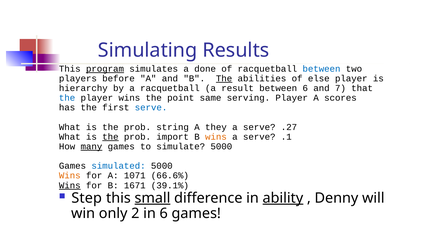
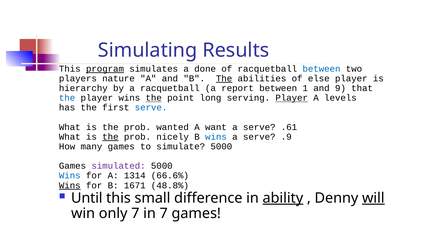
before: before -> nature (119, 78)
result: result -> report (238, 88)
between 6: 6 -> 1 (305, 88)
7: 7 -> 9 (340, 88)
the underline: none -> present (154, 98)
same: same -> long (211, 98)
Player underline: none -> present (292, 98)
scores: scores -> levels (340, 98)
string: string -> wanted (173, 127)
they: they -> want (216, 127)
.27: .27 -> .61 (289, 127)
import: import -> nicely (173, 137)
wins colour: orange -> blue (216, 137)
.1: .1 -> .9 (286, 137)
many underline: present -> none (91, 147)
simulated colour: blue -> purple (119, 166)
Wins colour: orange -> blue (70, 176)
1071: 1071 -> 1314 (135, 176)
39.1%: 39.1% -> 48.8% (170, 185)
Step: Step -> Until (87, 198)
small underline: present -> none (152, 198)
will underline: none -> present (373, 198)
only 2: 2 -> 7 (135, 214)
in 6: 6 -> 7 (164, 214)
